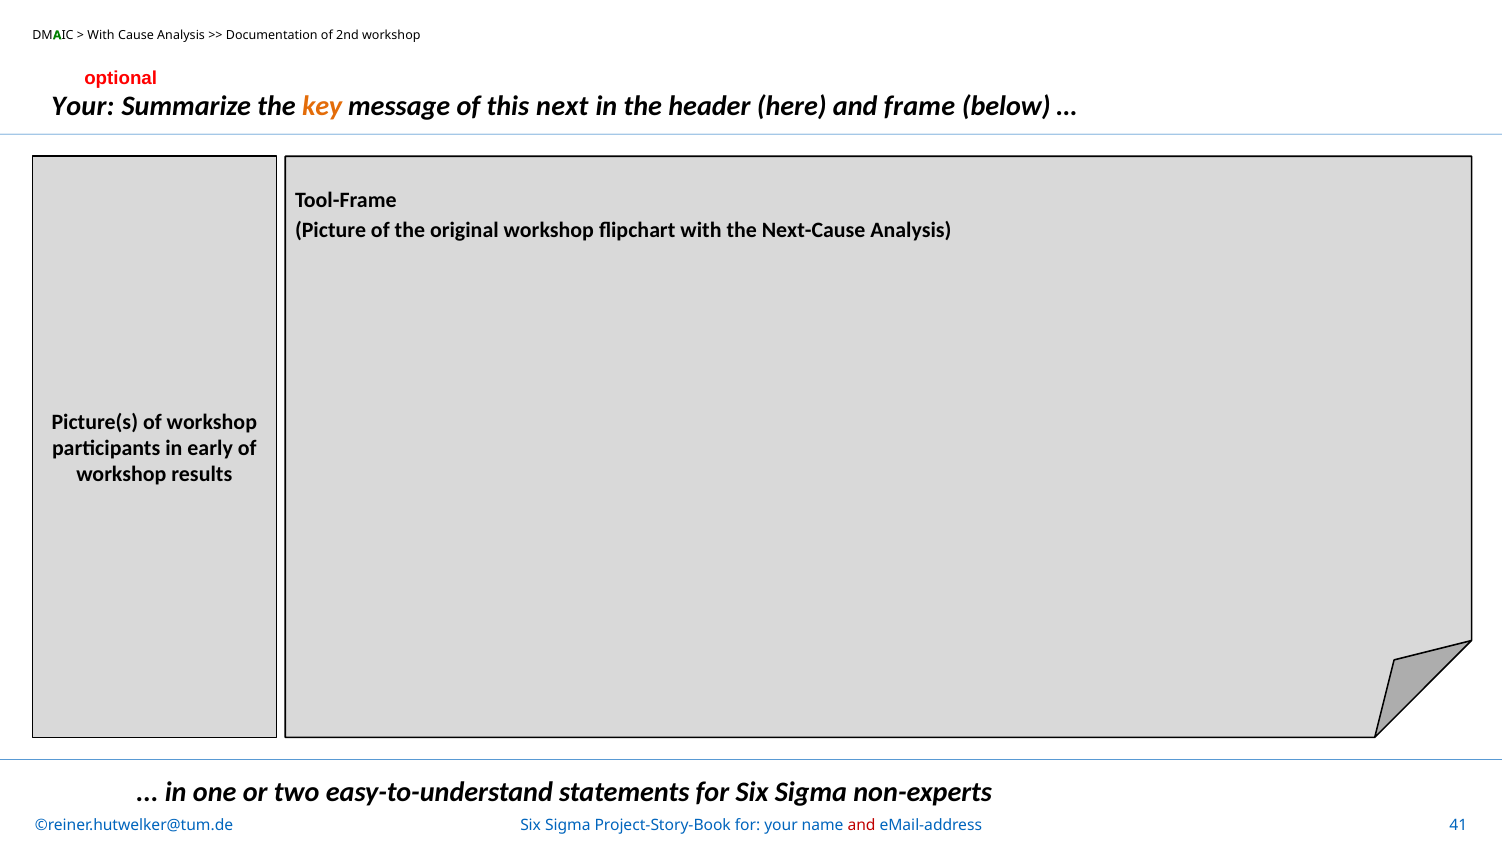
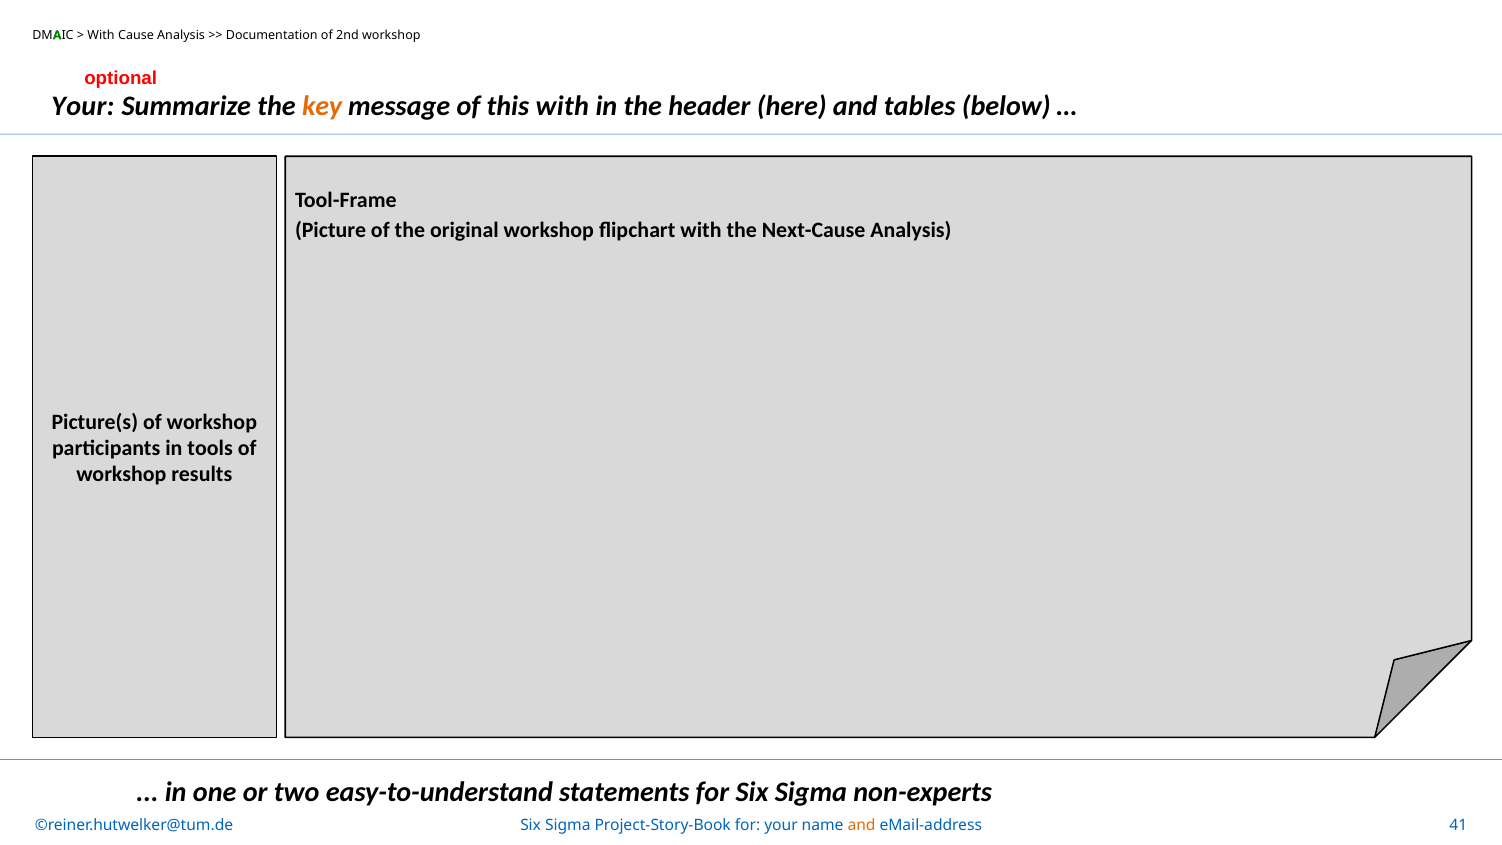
this next: next -> with (562, 106)
frame: frame -> tables (920, 106)
early: early -> tools (210, 448)
and colour: red -> orange (862, 825)
